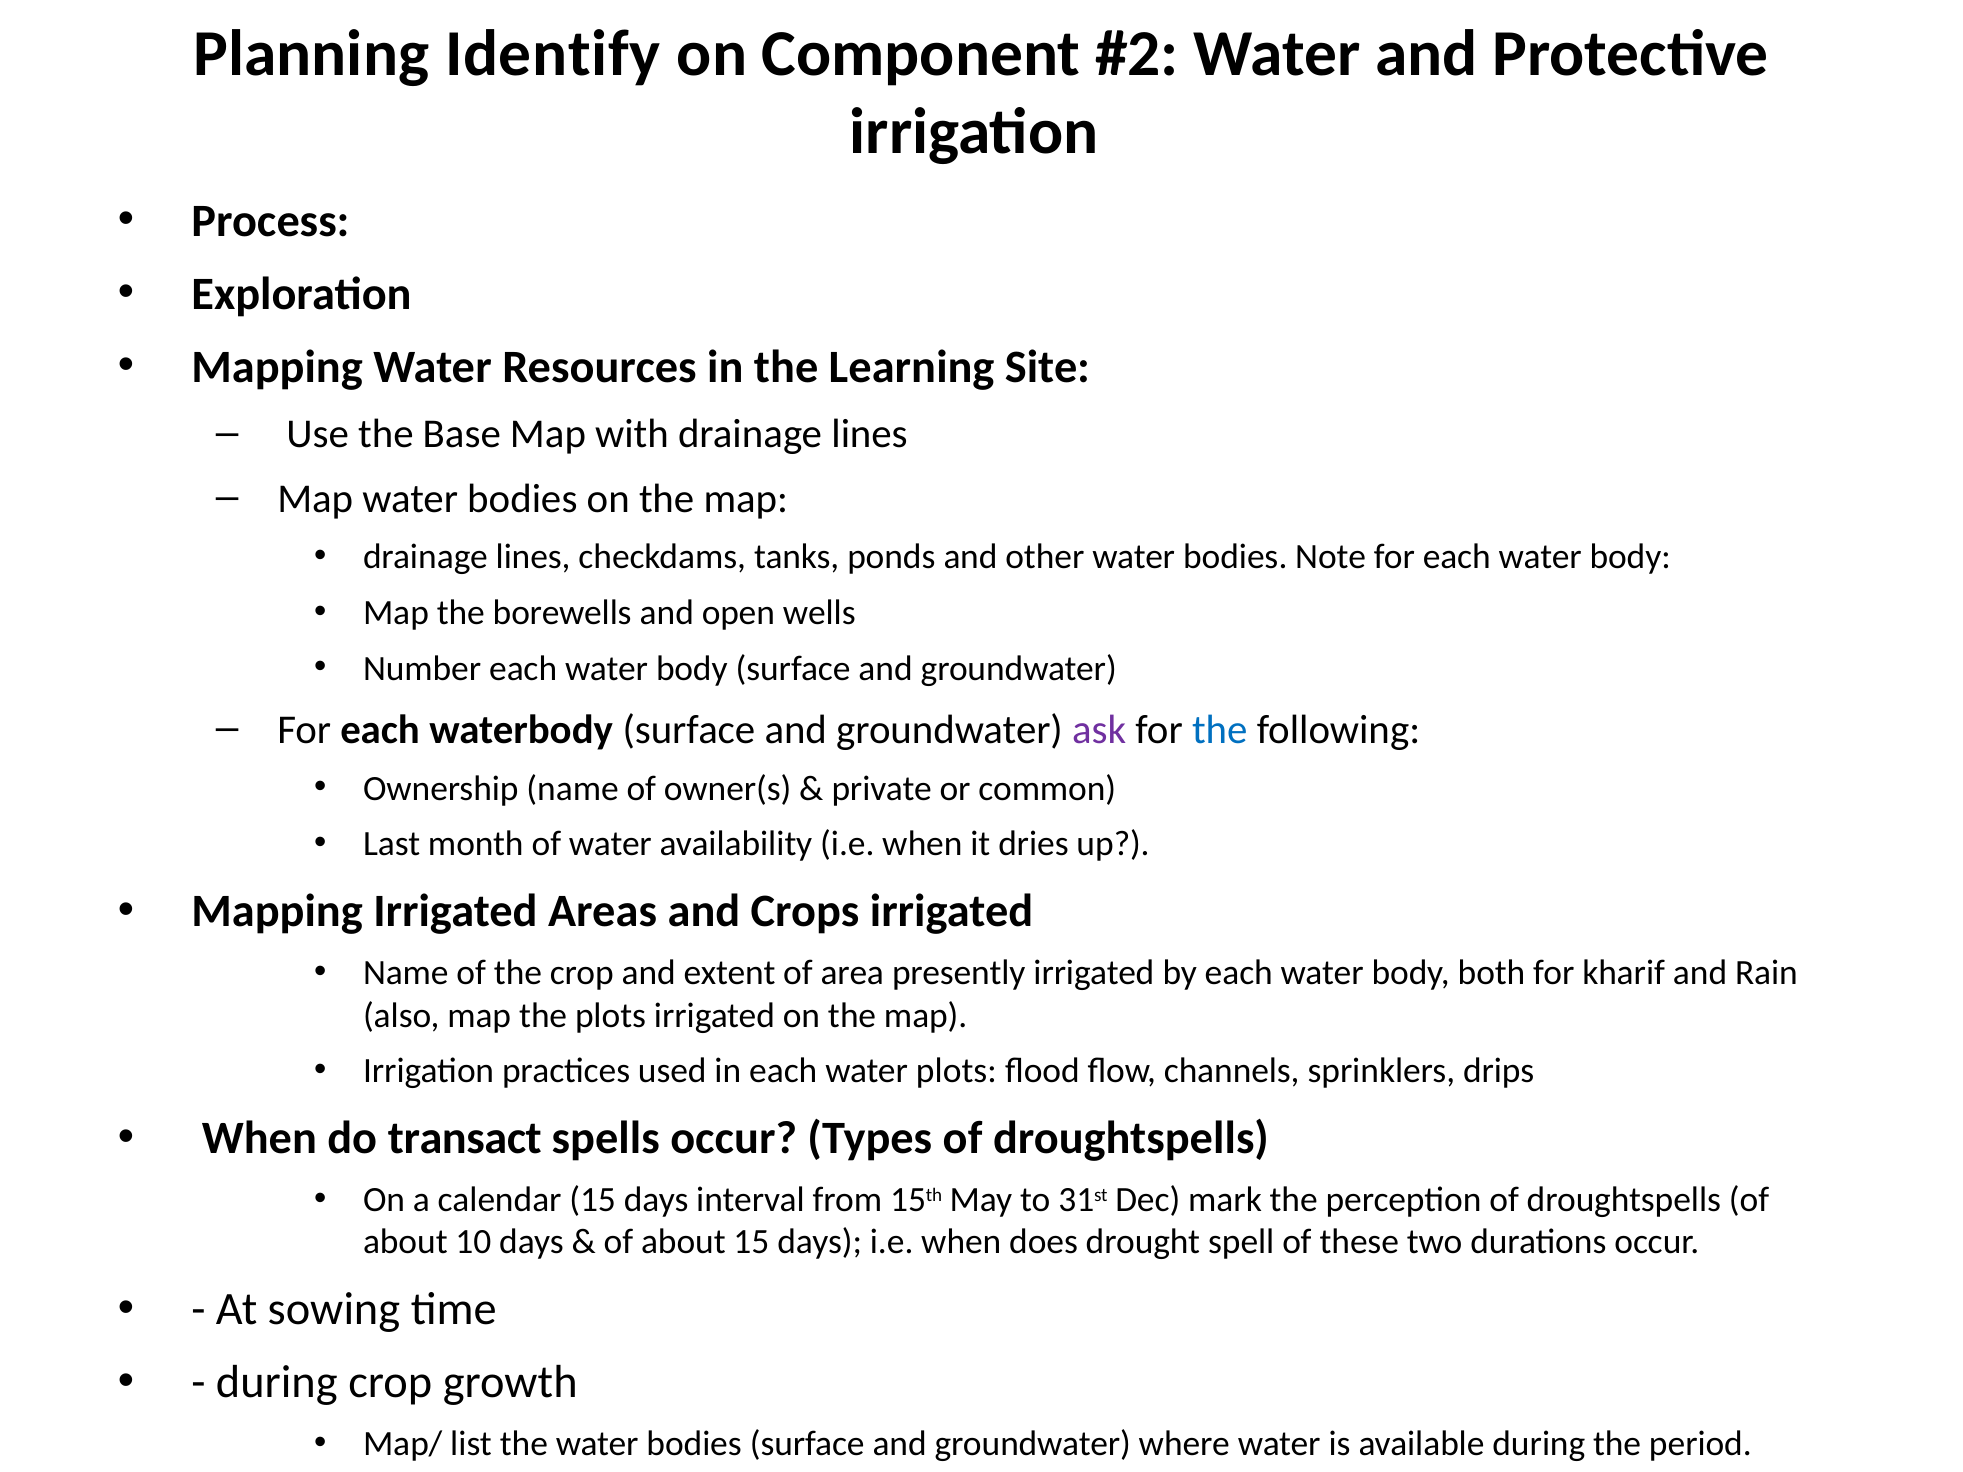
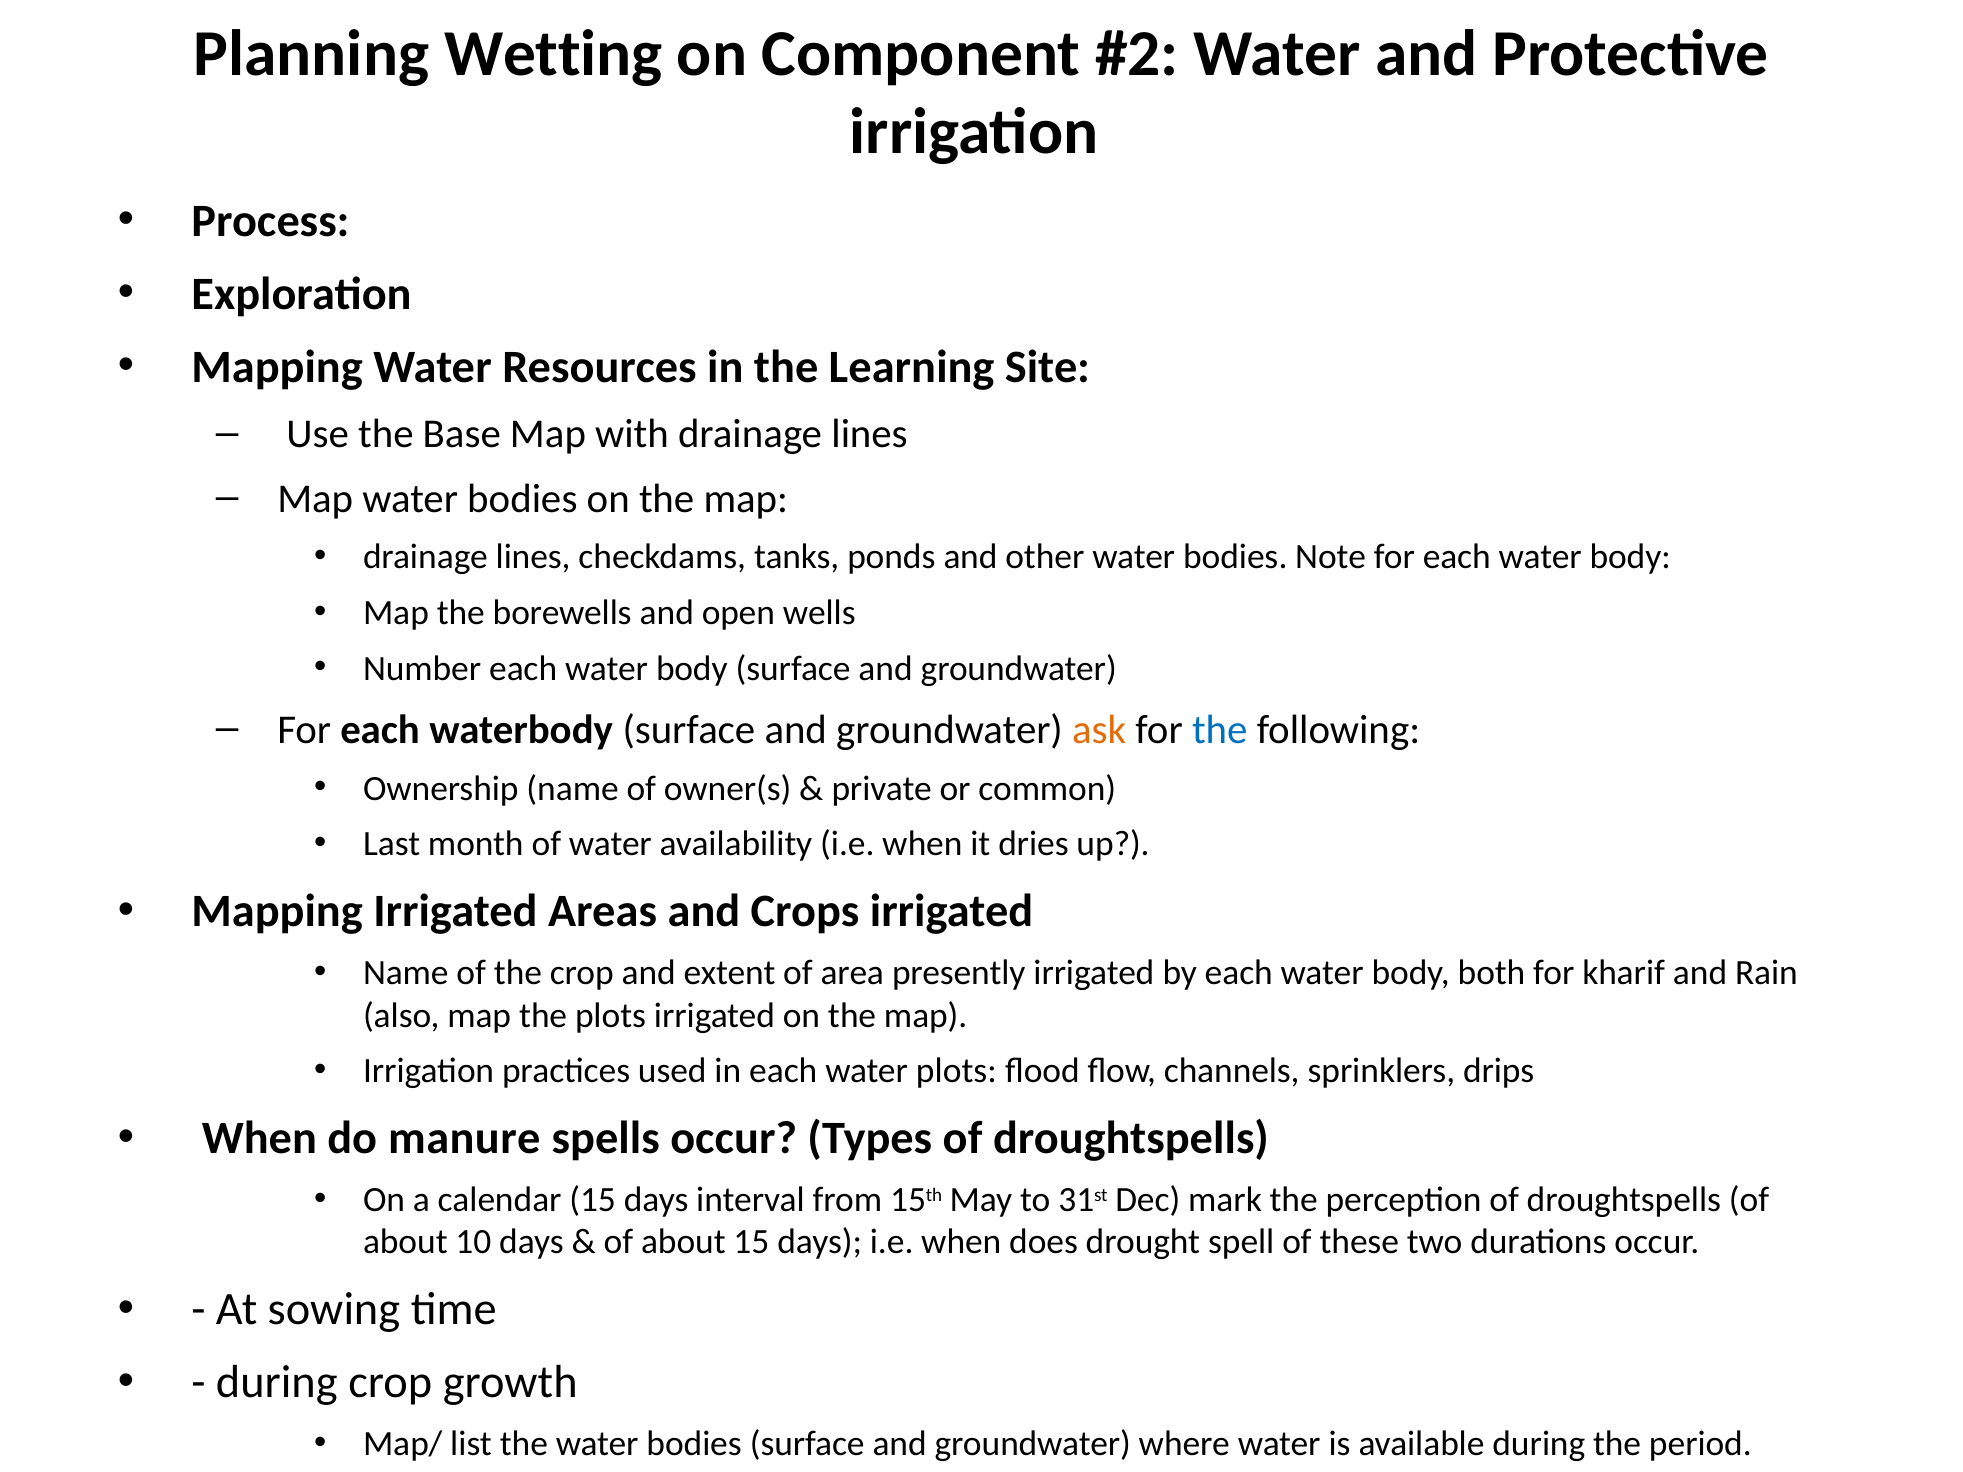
Identify: Identify -> Wetting (553, 54)
ask colour: purple -> orange (1099, 730)
transact: transact -> manure (464, 1138)
